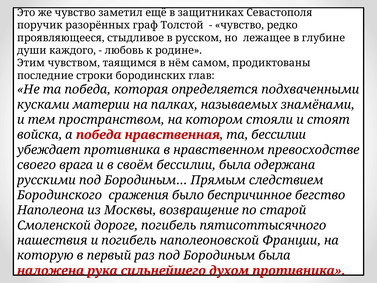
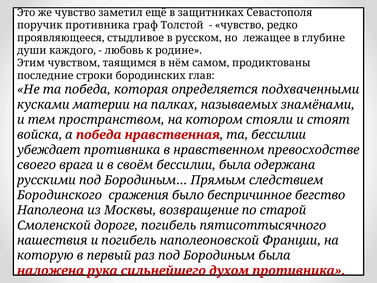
поручик разорённых: разорённых -> противника (98, 25)
